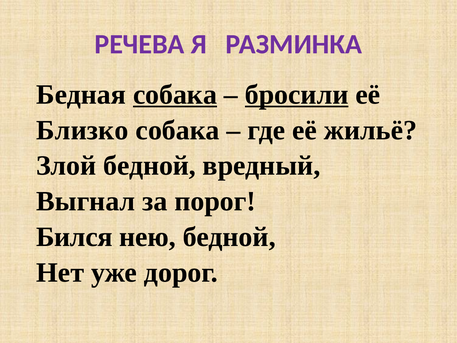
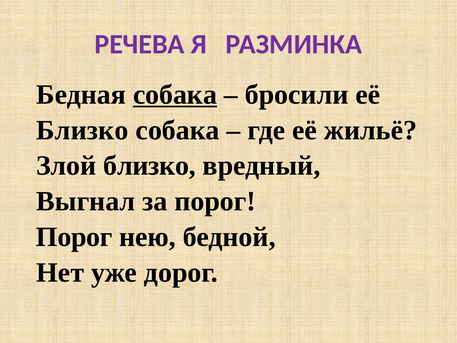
бросили underline: present -> none (297, 95)
Злой бедной: бедной -> близко (150, 166)
Бился: Бился -> Порог (74, 237)
